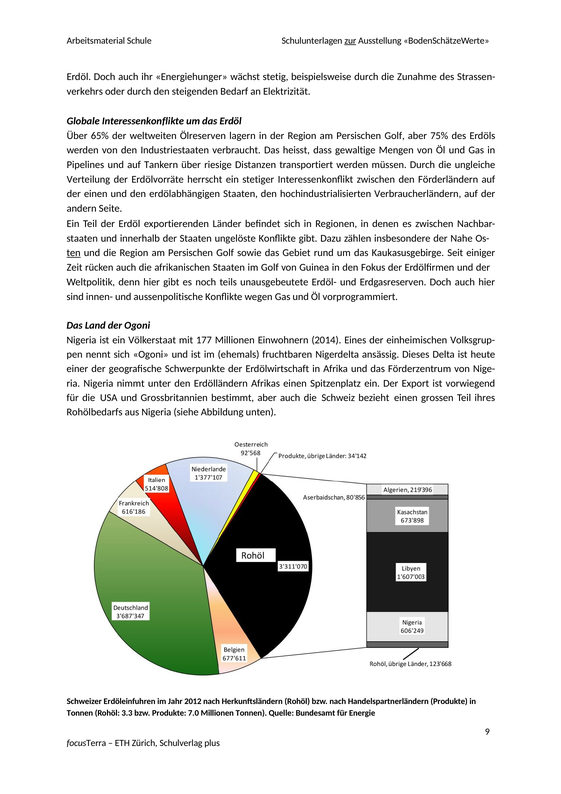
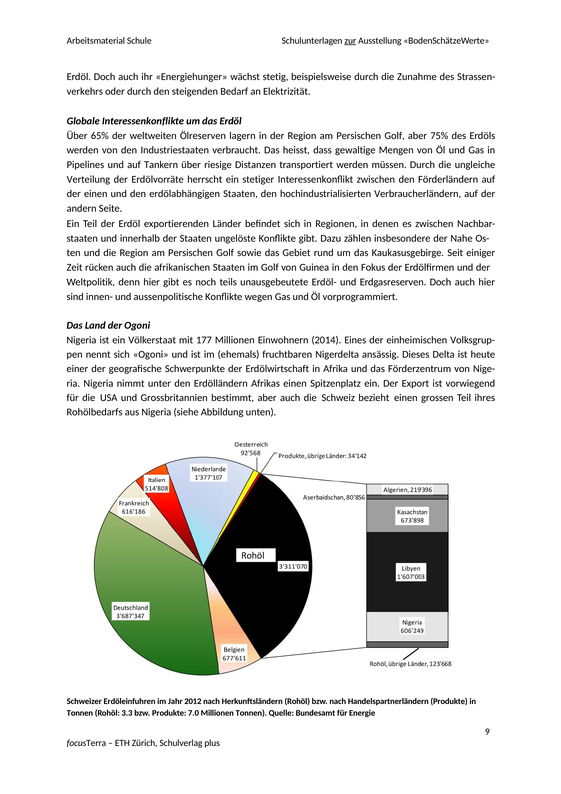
ten underline: present -> none (74, 253)
